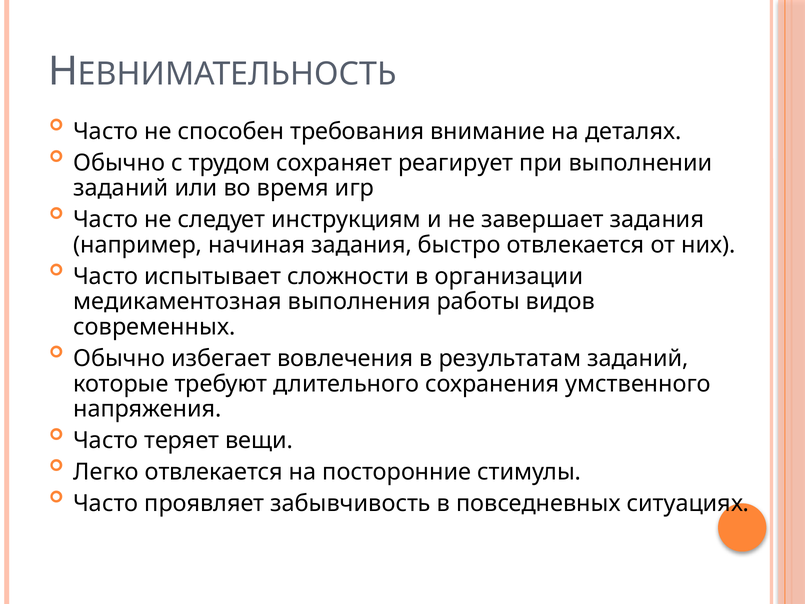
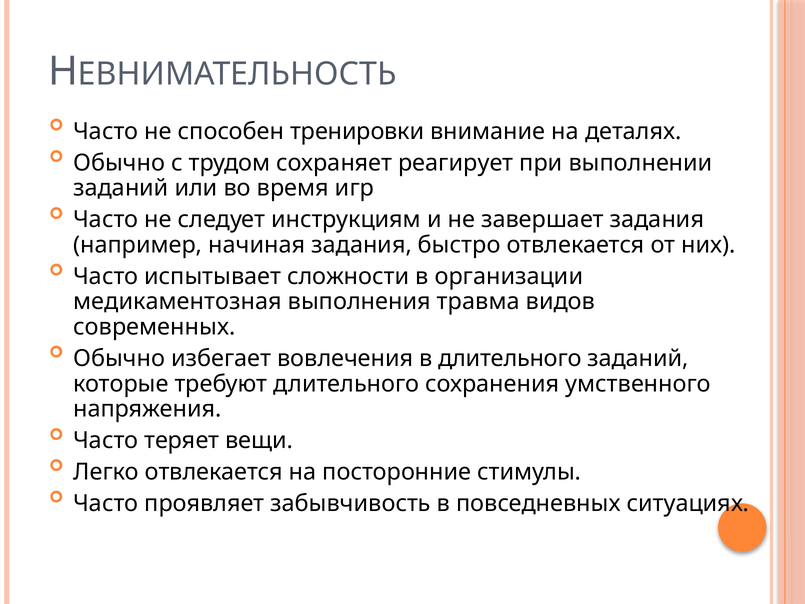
требования: требования -> тренировки (357, 131)
работы: работы -> травма (478, 302)
в результатам: результатам -> длительного (510, 358)
